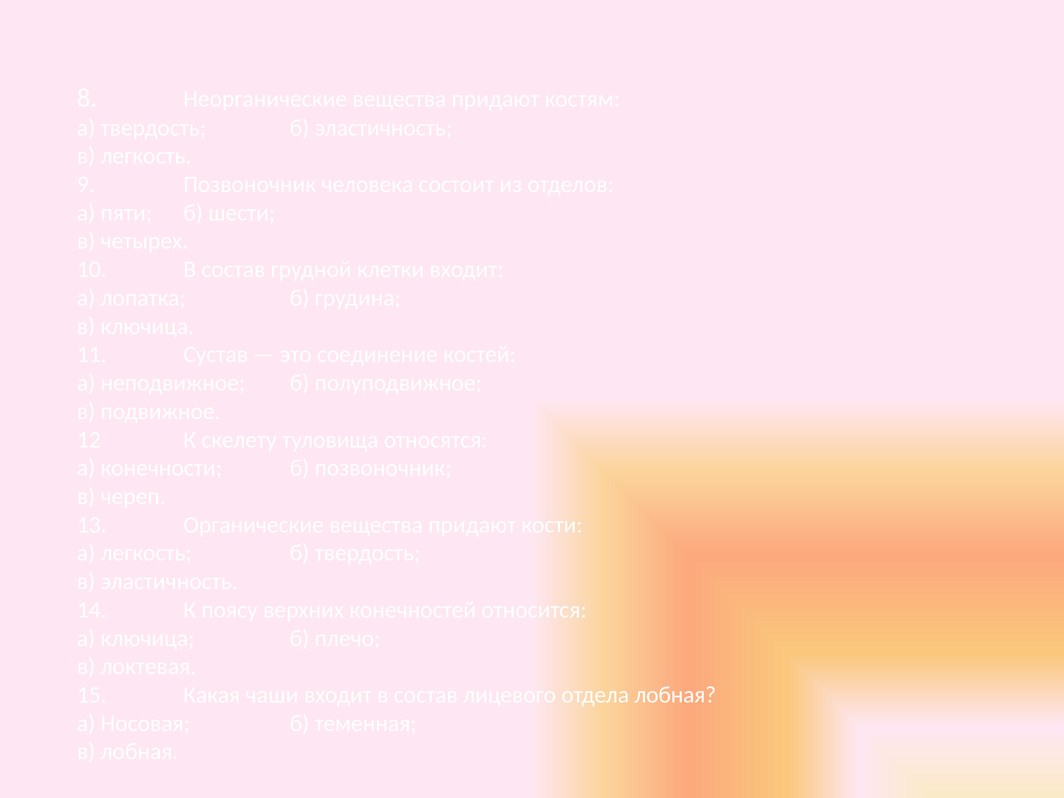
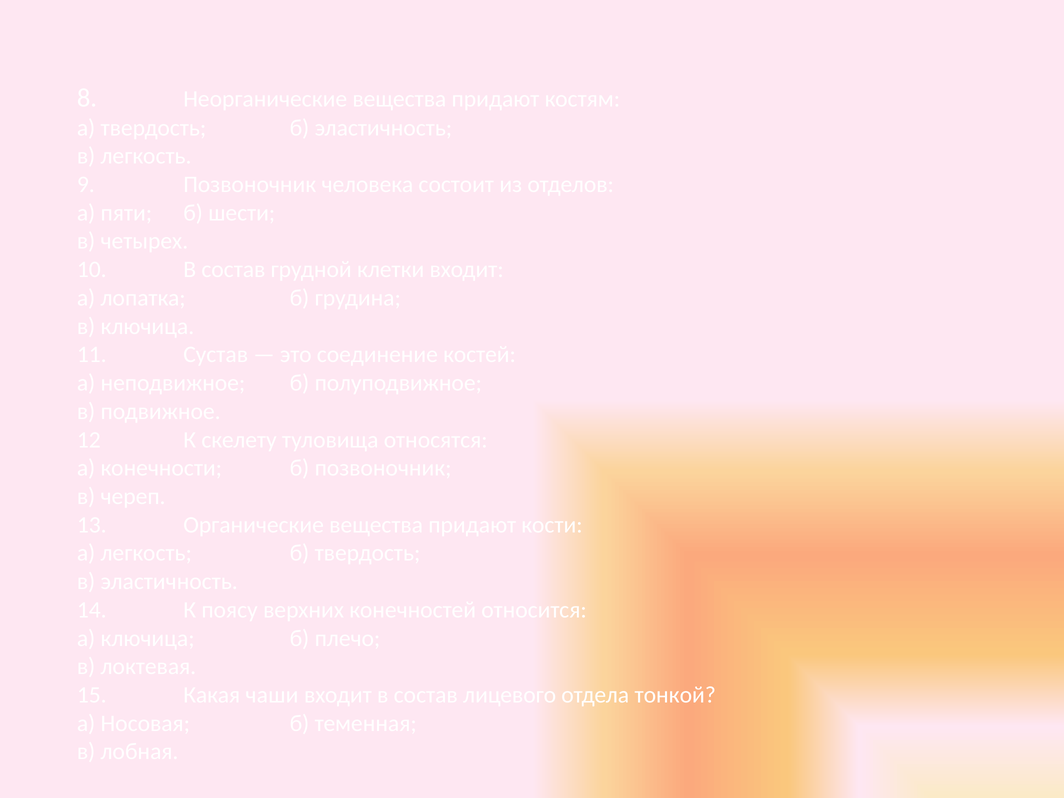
отдела лобная: лобная -> тонкой (675, 695)
